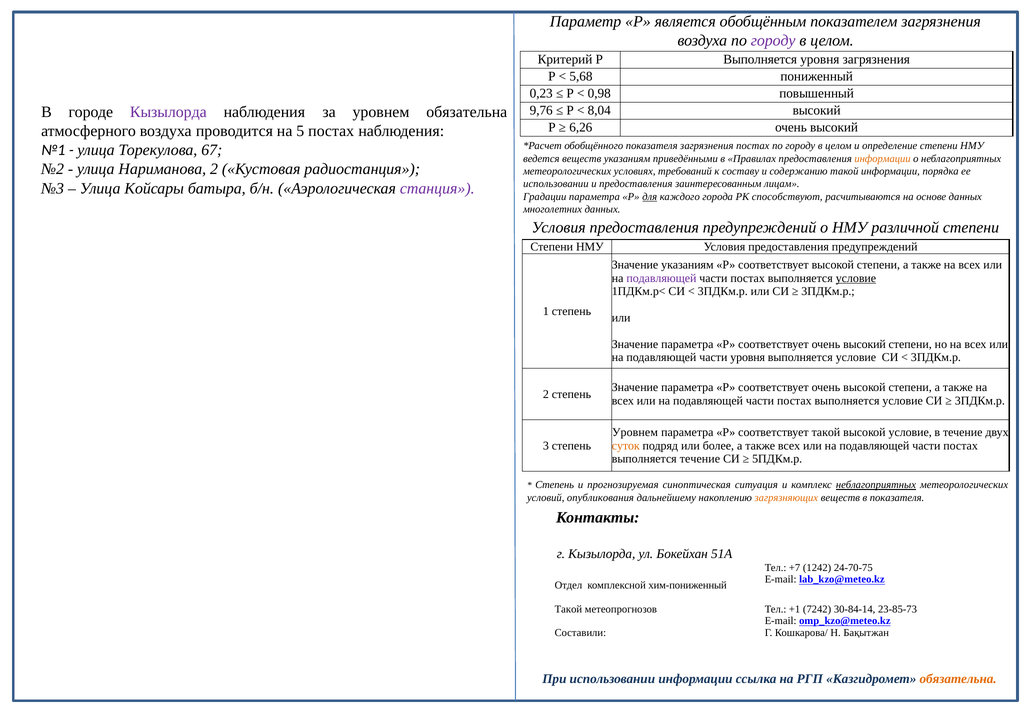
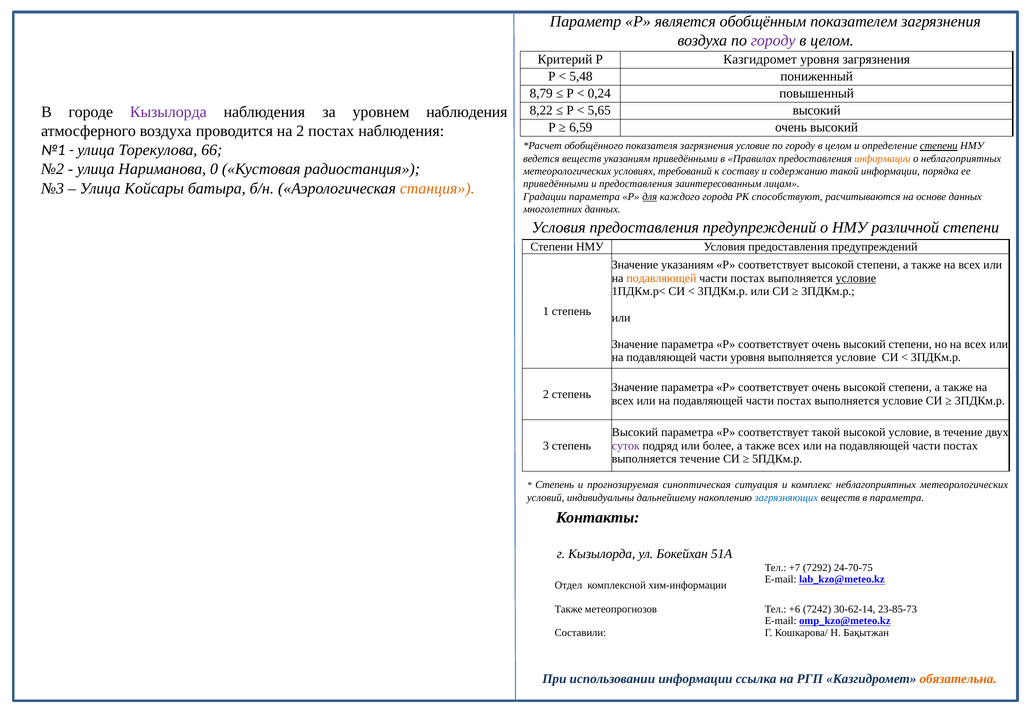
Р Выполняется: Выполняется -> Казгидромет (760, 60)
5,68: 5,68 -> 5,48 (581, 77)
0,23: 0,23 -> 8,79 (541, 94)
0,98: 0,98 -> 0,24 (599, 94)
9,76: 9,76 -> 8,22 (541, 111)
8,04: 8,04 -> 5,65 (599, 111)
уровнем обязательна: обязательна -> наблюдения (467, 112)
6,26: 6,26 -> 6,59 (581, 128)
на 5: 5 -> 2 (300, 131)
загрязнения постах: постах -> условие (753, 146)
степени underline: none -> present (939, 146)
67: 67 -> 66 (212, 150)
Нариманова 2: 2 -> 0 (214, 169)
использовании: использовании -> приведёнными (556, 184)
станция colour: purple -> orange (437, 188)
подавляющей colour: purple -> orange (661, 279)
Уровнем: Уровнем -> Высокий (635, 433)
суток colour: orange -> purple (626, 446)
неблагоприятных underline: present -> none (876, 485)
опубликования: опубликования -> индивидуальны (601, 498)
загрязняющих colour: orange -> blue (786, 498)
в показателя: показателя -> параметра (897, 498)
1242: 1242 -> 7292 (817, 568)
хим-пониженный: хим-пониженный -> хим-информации (688, 586)
Такой: Такой -> Также (569, 610)
+1: +1 -> +6 (795, 610)
30-84-14: 30-84-14 -> 30-62-14 (855, 610)
